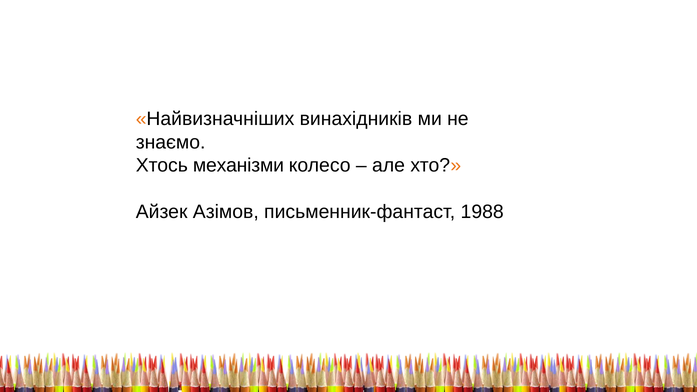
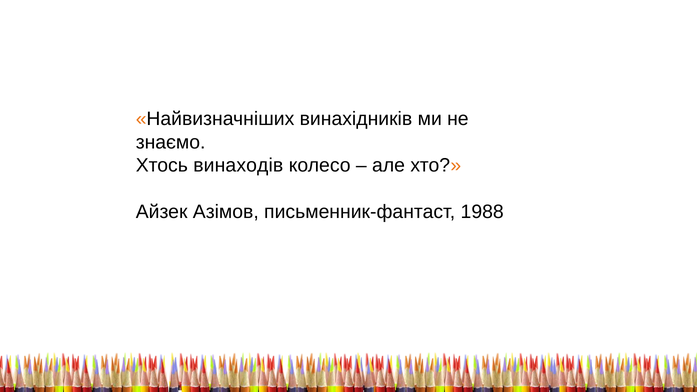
механізми: механізми -> винаходів (238, 166)
